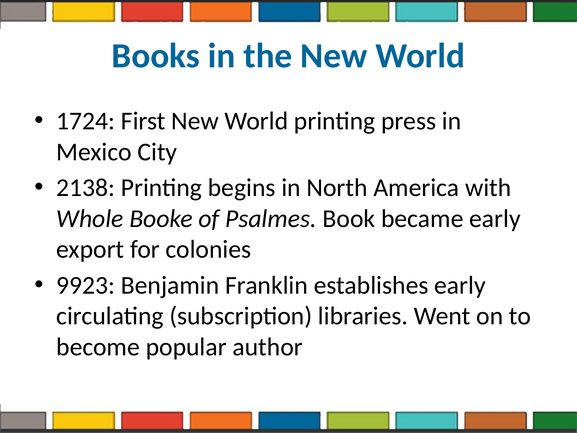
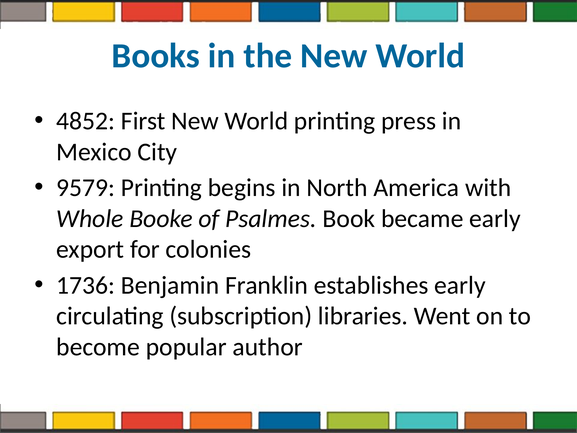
1724: 1724 -> 4852 (86, 121)
2138: 2138 -> 9579 (86, 188)
9923: 9923 -> 1736 (86, 285)
